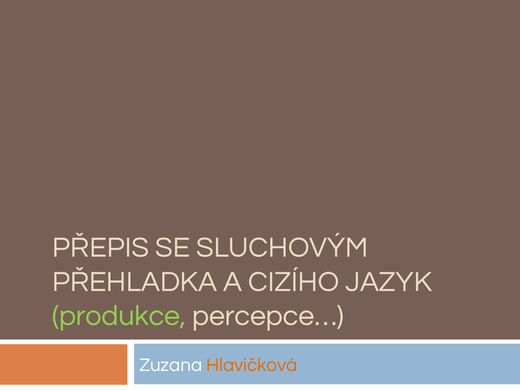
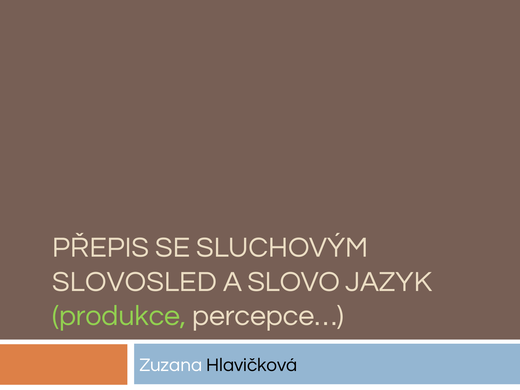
PŘEHLADKA: PŘEHLADKA -> SLOVOSLED (135, 282)
CIZÍHO: CIZÍHO -> SLOVO (294, 282)
Hlavičková colour: orange -> black (252, 365)
